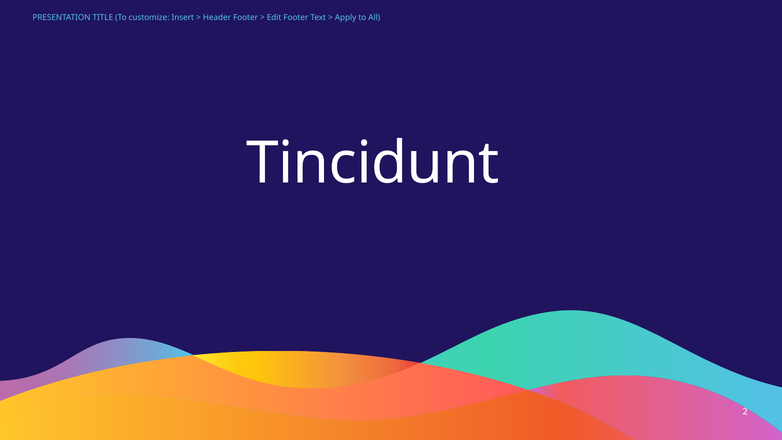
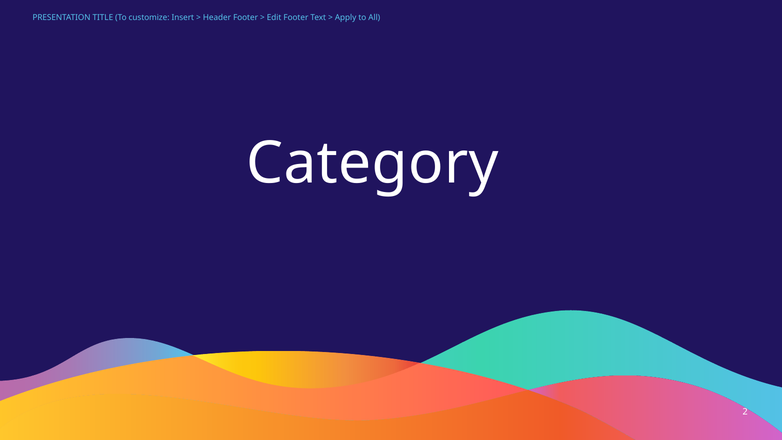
Tincidunt: Tincidunt -> Category (372, 163)
